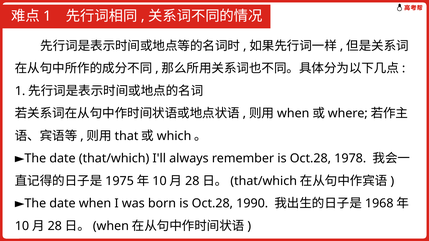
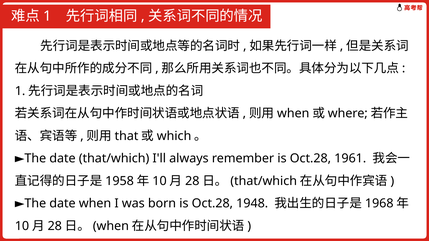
1978: 1978 -> 1961 (350, 159)
1975: 1975 -> 1958 (120, 181)
1990: 1990 -> 1948 (252, 204)
